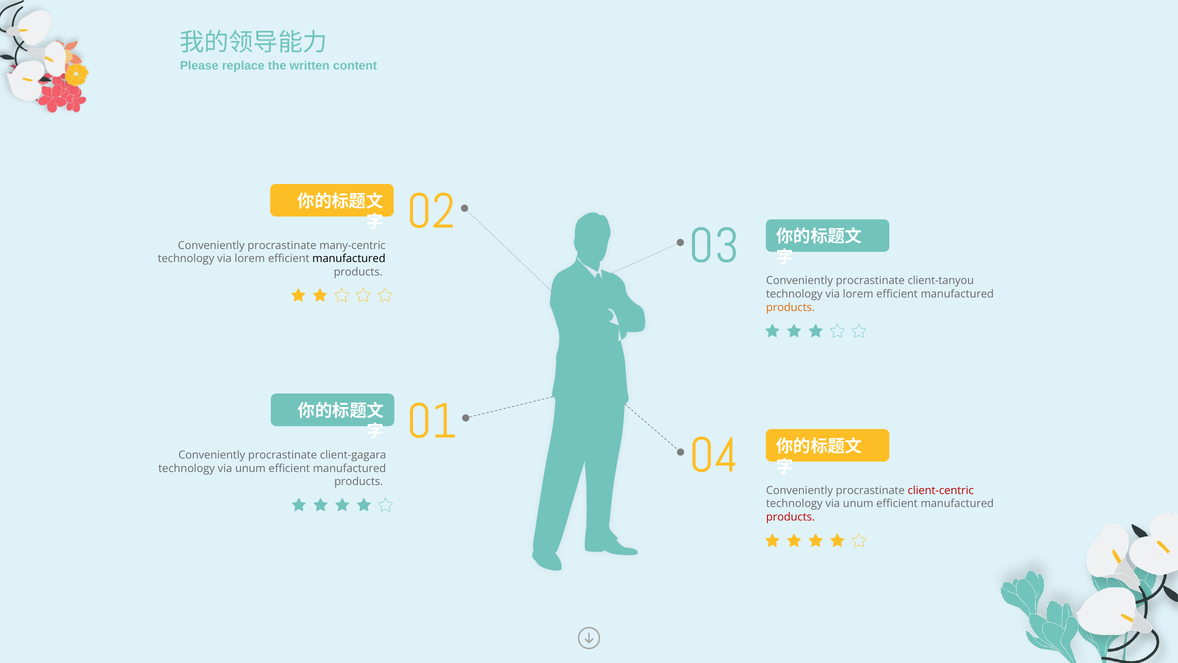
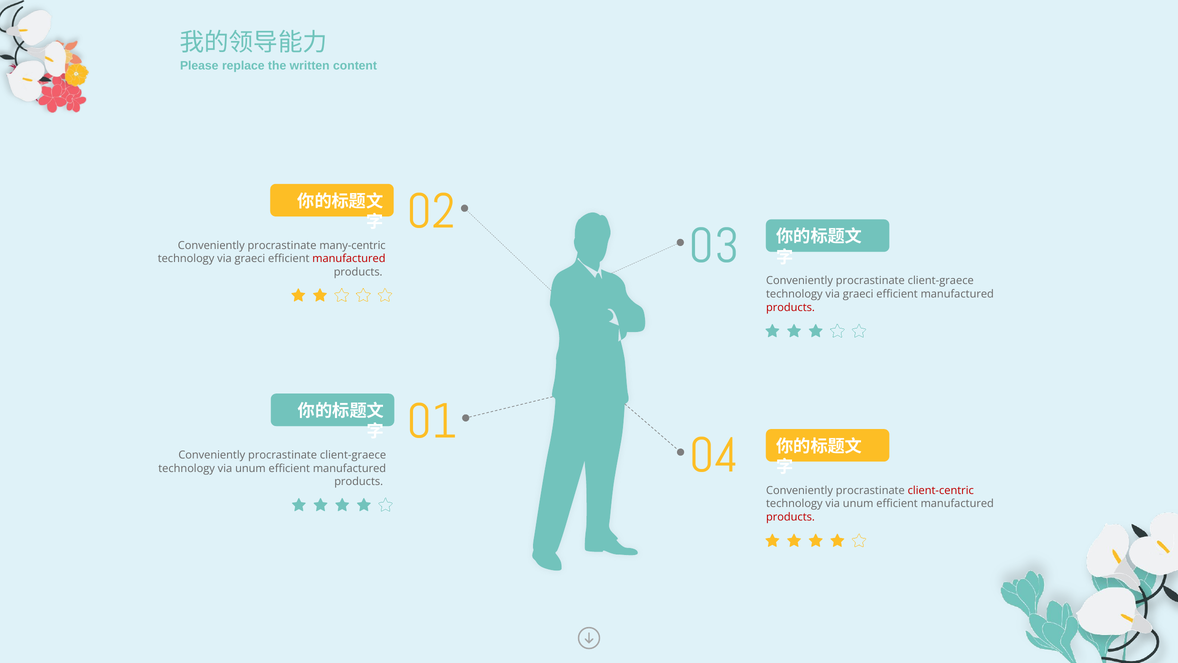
lorem: lorem -> graeci (250, 259)
manufactured colour: black -> red (349, 259)
client-tanyou: client-tanyou -> client-graece (941, 281)
lorem: lorem -> graeci (858, 294)
products colour: orange -> red (790, 307)
client-gagara: client-gagara -> client-graece (353, 455)
